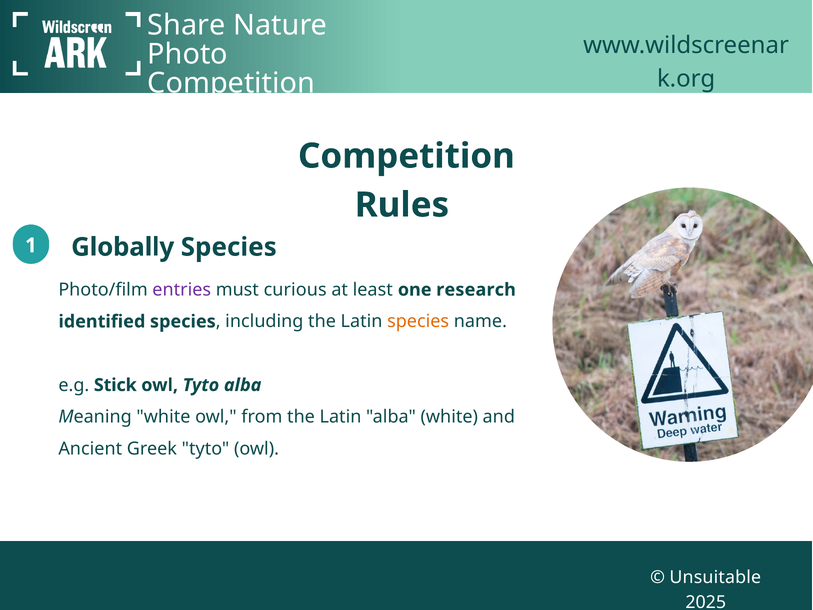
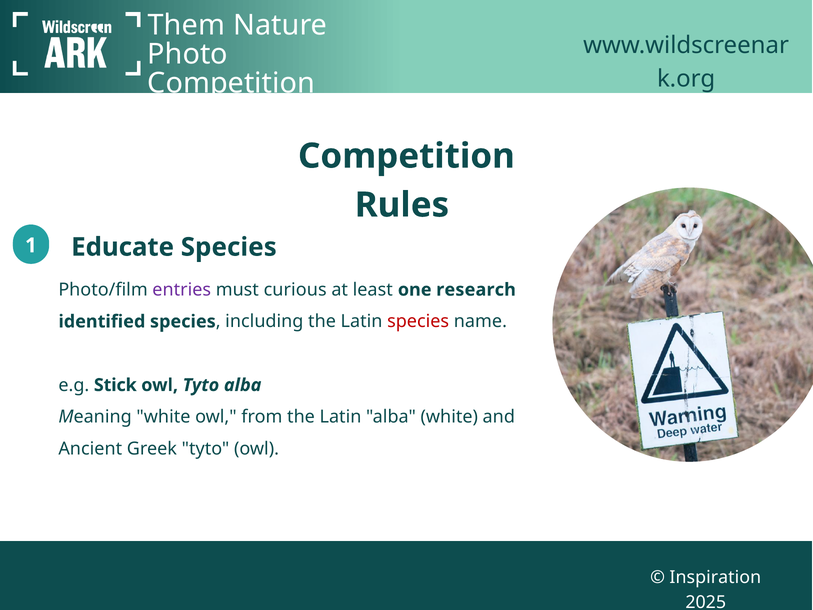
Share: Share -> Them (186, 25)
Globally: Globally -> Educate (123, 247)
species colour: orange -> red (418, 321)
Unsuitable: Unsuitable -> Inspiration (715, 577)
